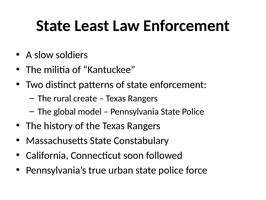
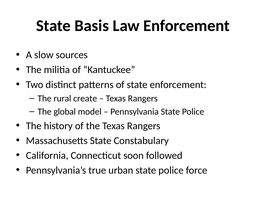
Least: Least -> Basis (92, 26)
soldiers: soldiers -> sources (72, 55)
